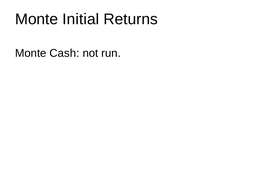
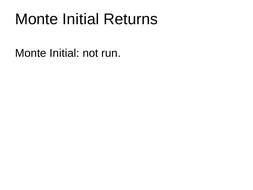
Cash: Cash -> Initial (64, 53)
